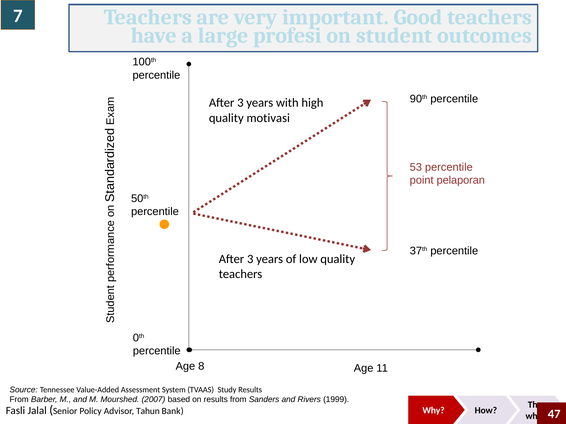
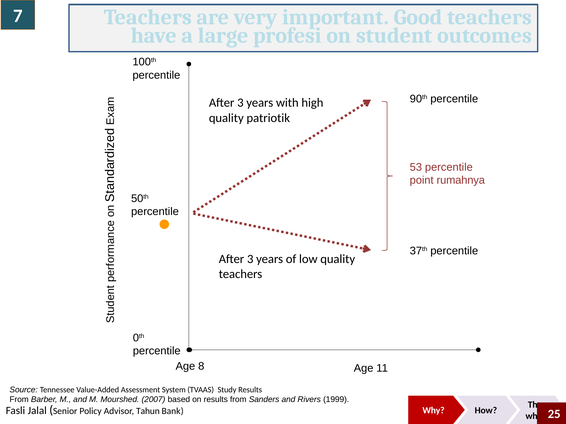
motivasi: motivasi -> patriotik (268, 118)
pelaporan: pelaporan -> rumahnya (461, 181)
47: 47 -> 25 (554, 414)
